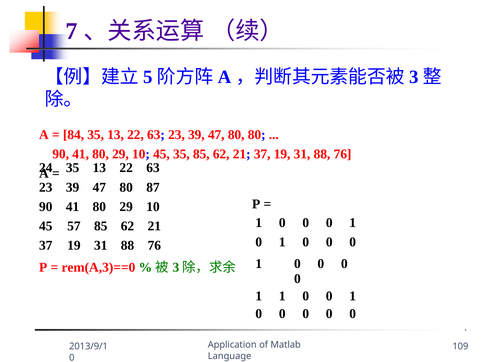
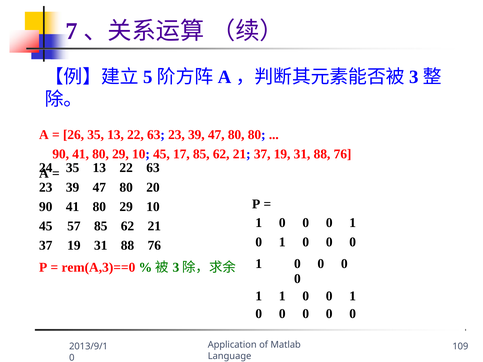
84: 84 -> 26 (73, 135)
45 35: 35 -> 17 (181, 154)
87: 87 -> 20 (153, 188)
